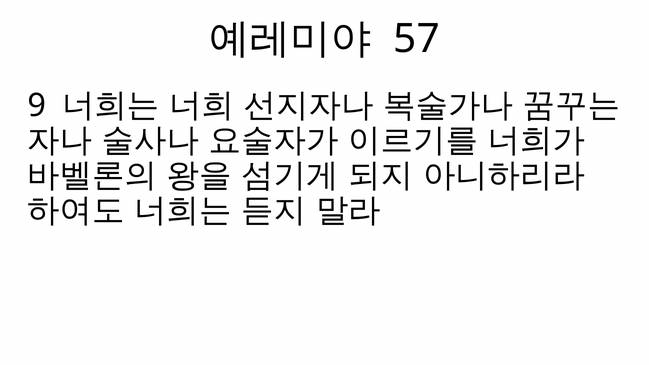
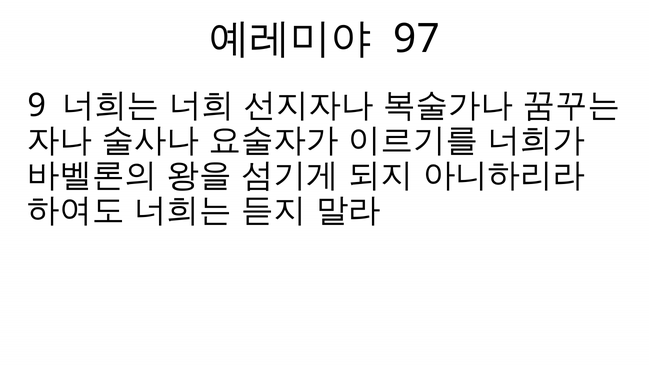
57: 57 -> 97 (417, 39)
